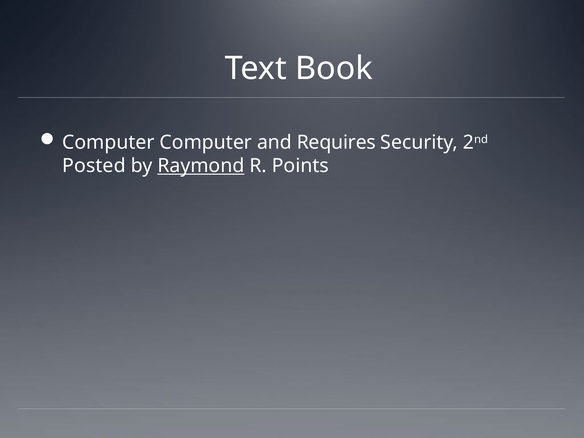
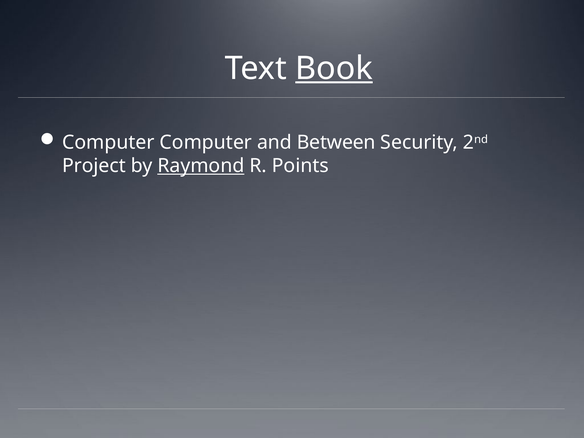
Book underline: none -> present (334, 68)
Requires: Requires -> Between (336, 142)
Posted: Posted -> Project (94, 166)
